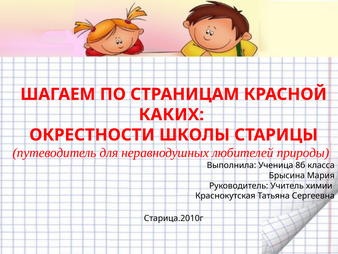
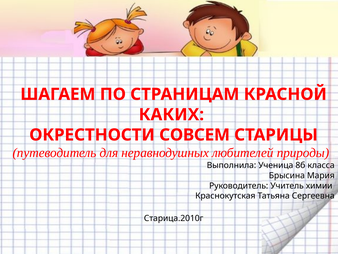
ШКОЛЫ: ШКОЛЫ -> СОВСЕМ (195, 135)
